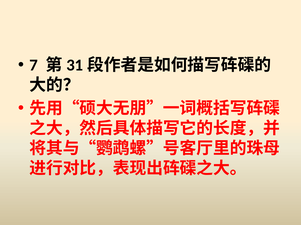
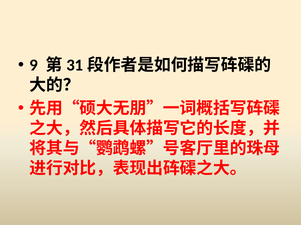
7: 7 -> 9 (34, 65)
